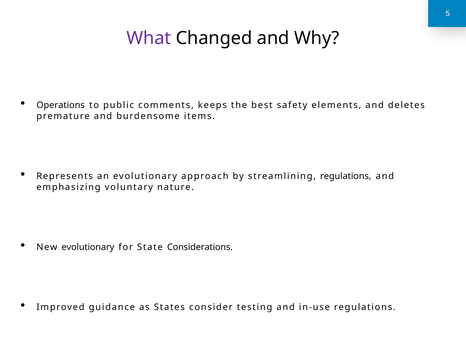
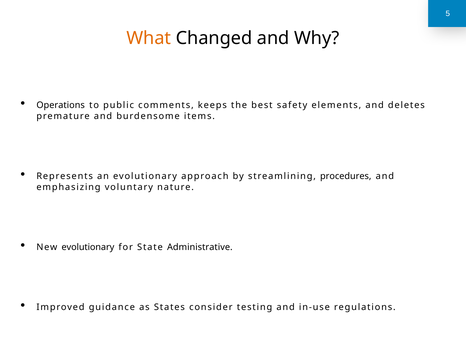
What colour: purple -> orange (149, 38)
streamlining regulations: regulations -> procedures (346, 176)
Considerations: Considerations -> Administrative (200, 247)
